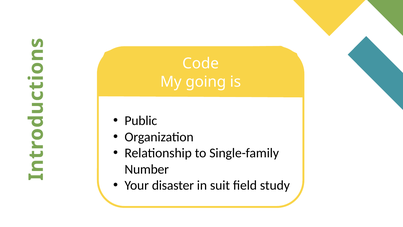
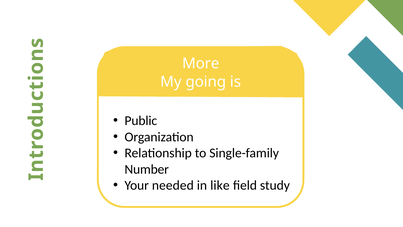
Code: Code -> More (201, 64)
disaster: disaster -> needed (173, 185)
suit: suit -> like (220, 185)
